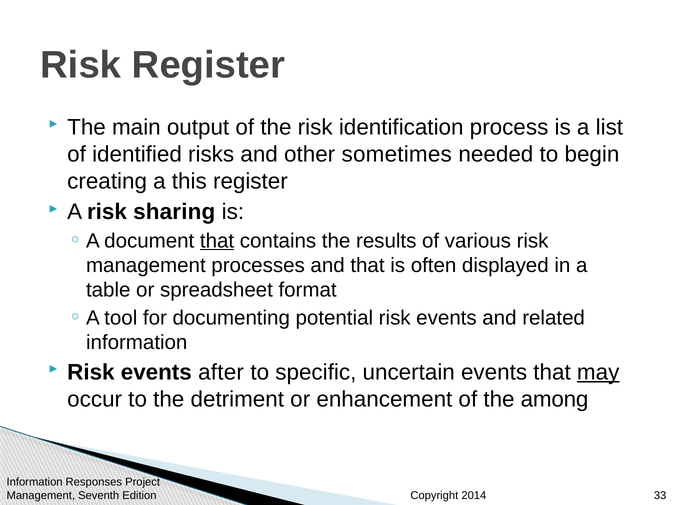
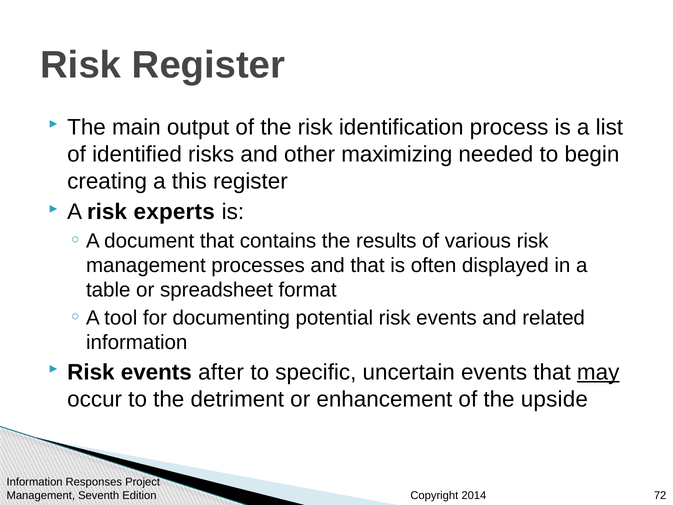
sometimes: sometimes -> maximizing (397, 154)
sharing: sharing -> experts (174, 212)
that underline: present -> none (217, 241)
among: among -> upside (554, 399)
33: 33 -> 72 (660, 495)
